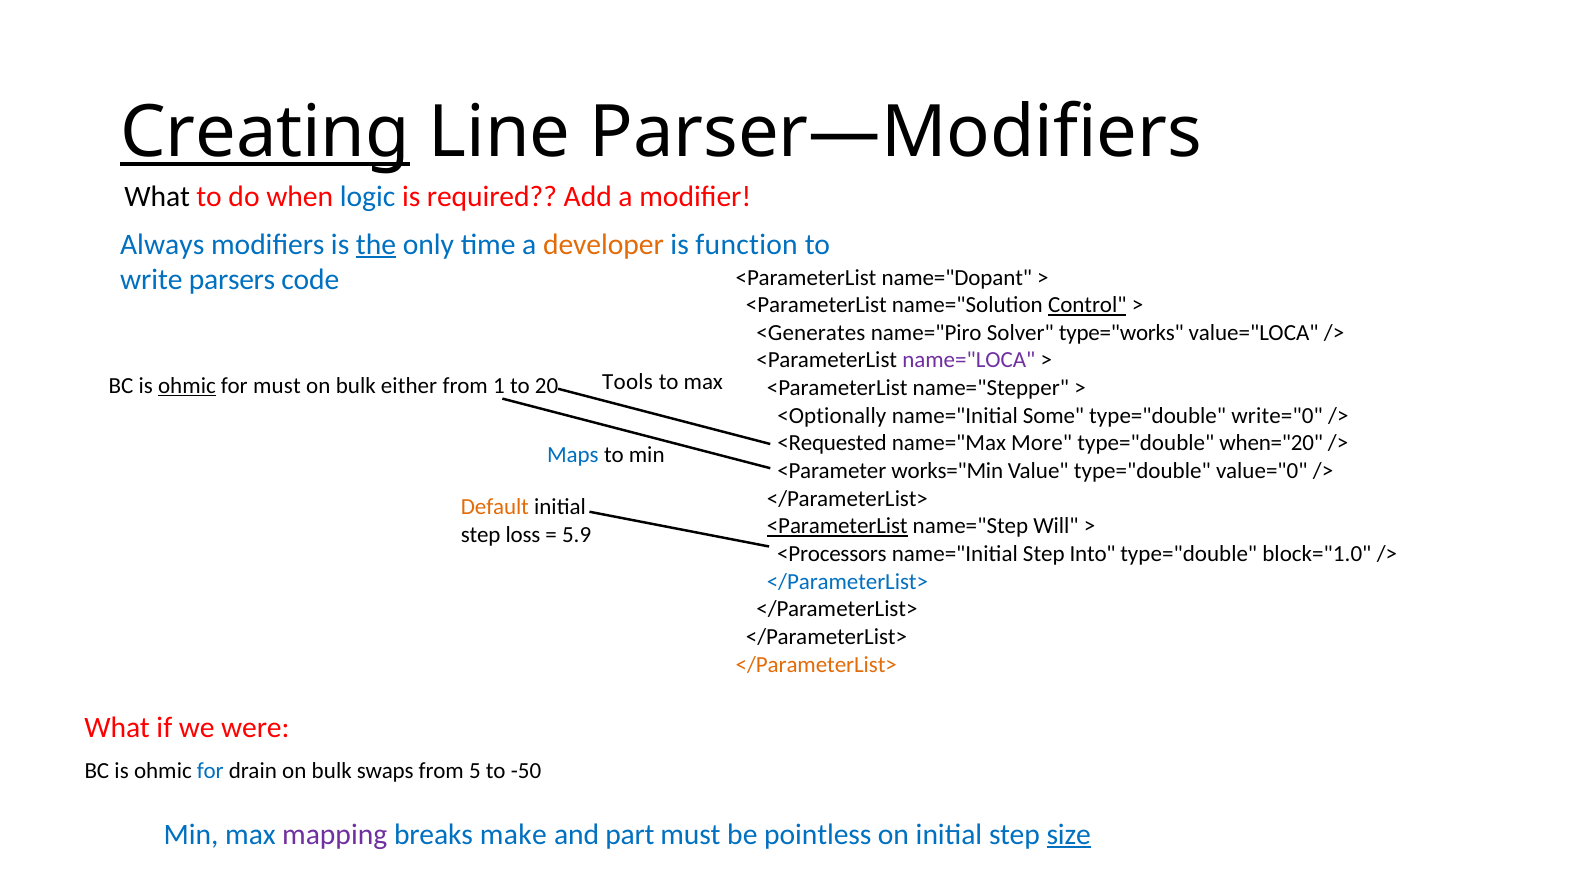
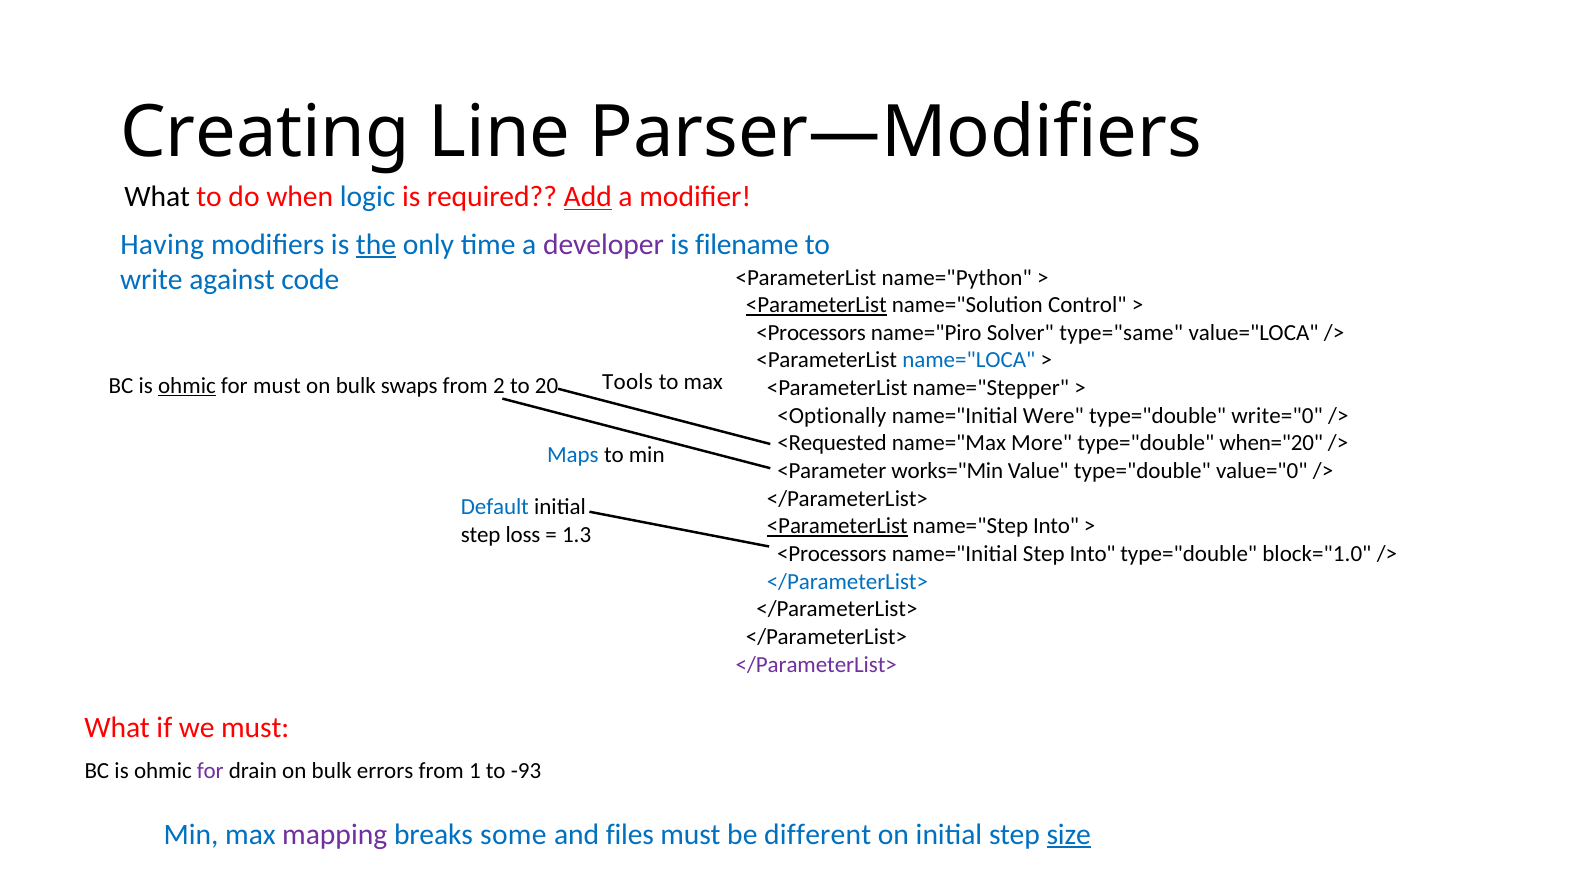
Creating underline: present -> none (265, 133)
Add underline: none -> present (588, 197)
Always: Always -> Having (162, 244)
developer colour: orange -> purple (603, 244)
function: function -> filename (747, 244)
parsers: parsers -> against (232, 280)
name="Dopant: name="Dopant -> name="Python (957, 277)
<ParameterList underline: none -> present (816, 305)
Control underline: present -> none (1087, 305)
<Generates: <Generates -> <Processors (811, 333)
type="works: type="works -> type="same (1121, 333)
name="LOCA colour: purple -> blue (969, 360)
either: either -> swaps (409, 386)
1: 1 -> 2 (499, 386)
Some: Some -> Were (1053, 415)
Default colour: orange -> blue (495, 507)
name="Step Will: Will -> Into (1056, 526)
5.9: 5.9 -> 1.3 (577, 534)
</ParameterList> colour: orange -> purple (816, 664)
we were: were -> must (255, 728)
for colour: blue -> purple (210, 771)
swaps: swaps -> errors (385, 771)
5: 5 -> 1 (475, 771)
-50: -50 -> -93 (526, 771)
make: make -> some (513, 834)
part: part -> files (630, 834)
pointless: pointless -> different (818, 834)
